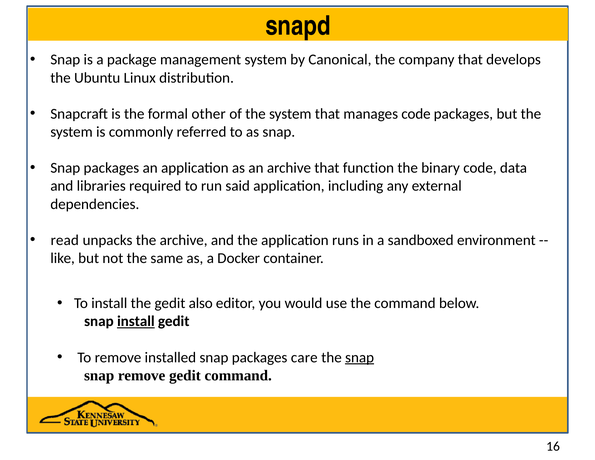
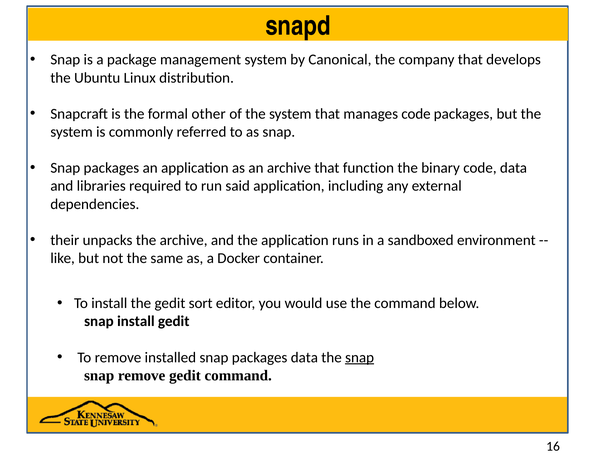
read: read -> their (65, 240)
also: also -> sort (201, 303)
install underline: present -> none (136, 321)
packages care: care -> data (304, 357)
